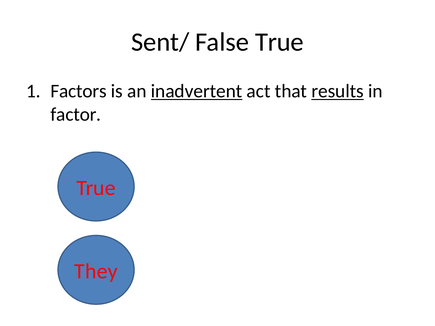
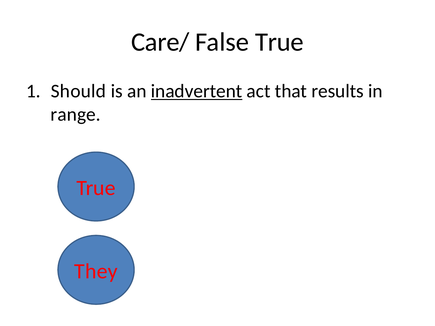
Sent/: Sent/ -> Care/ (160, 42)
Factors: Factors -> Should (78, 91)
results underline: present -> none (338, 91)
factor: factor -> range (76, 114)
